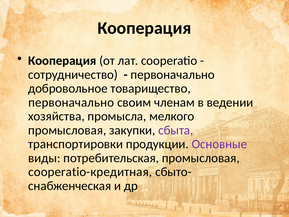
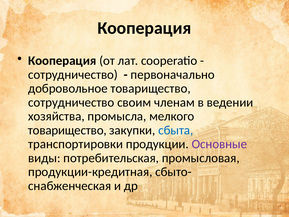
первоначально: первоначально -> сотрудничество (71, 102)
промысловая: промысловая -> товарищество (67, 130)
сбыта colour: purple -> blue (176, 130)
cooperatio-кредитная: cooperatio-кредитная -> продукции-кредитная (90, 172)
